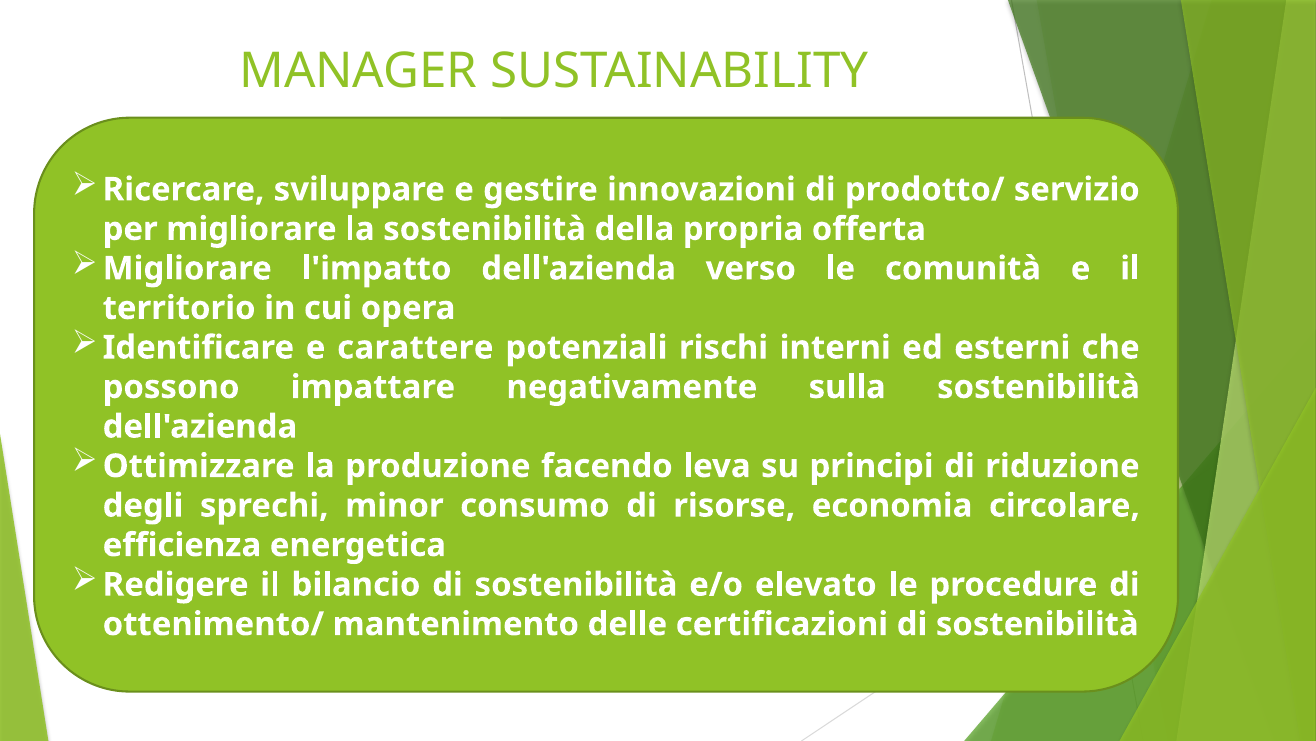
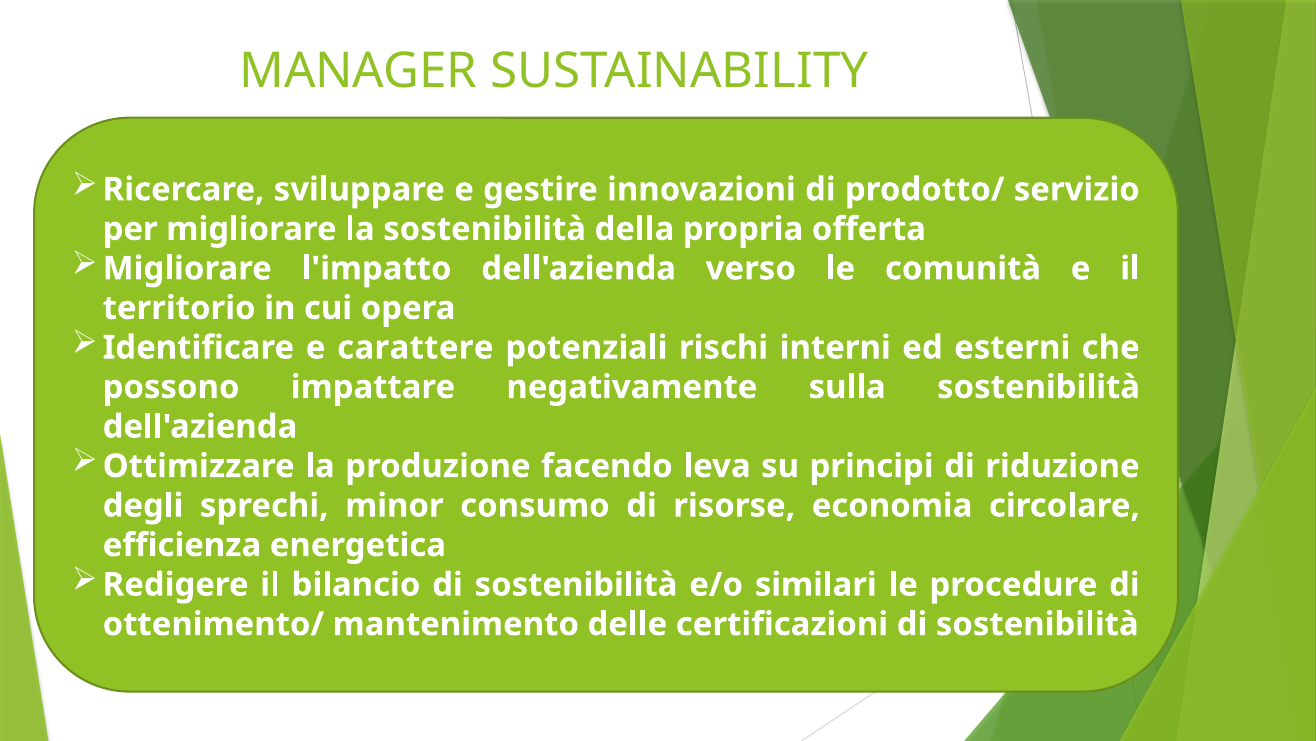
elevato: elevato -> similari (816, 584)
